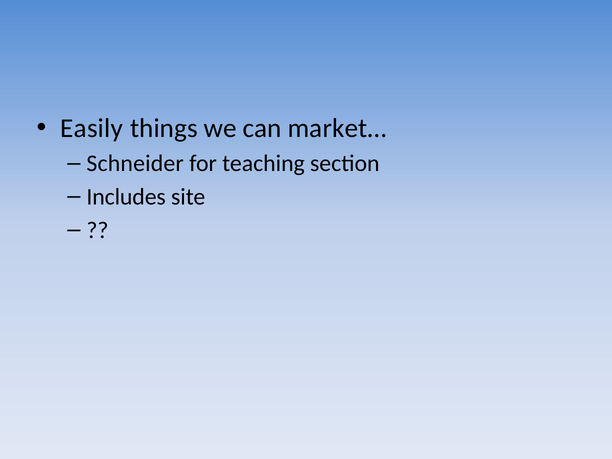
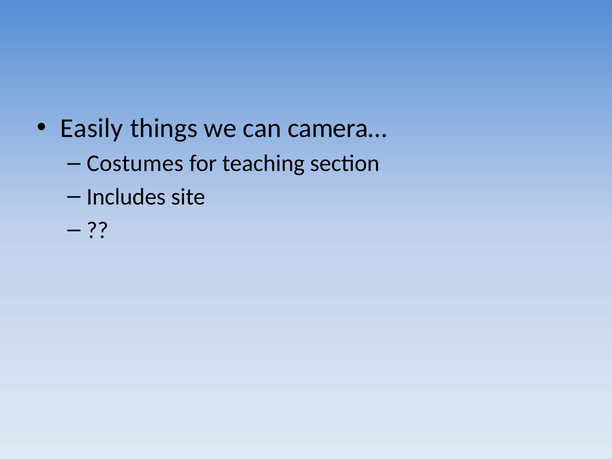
market…: market… -> camera… (337, 128)
Schneider: Schneider -> Costumes (135, 164)
